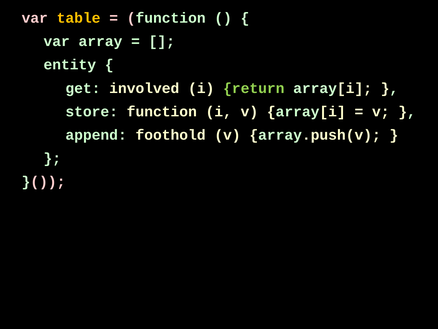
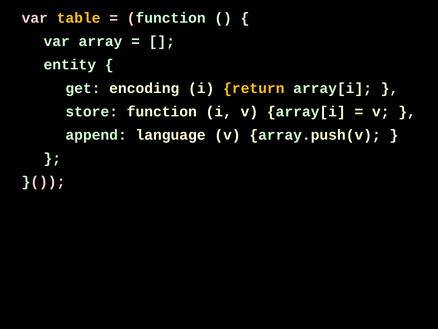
involved: involved -> encoding (144, 88)
return colour: light green -> yellow (254, 88)
foothold: foothold -> language (171, 135)
